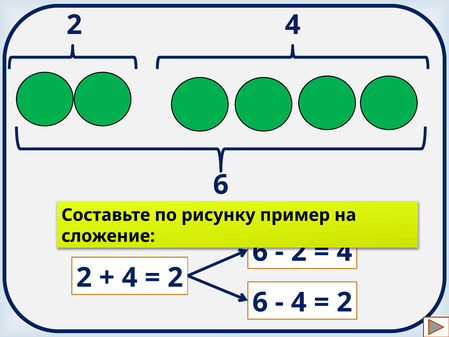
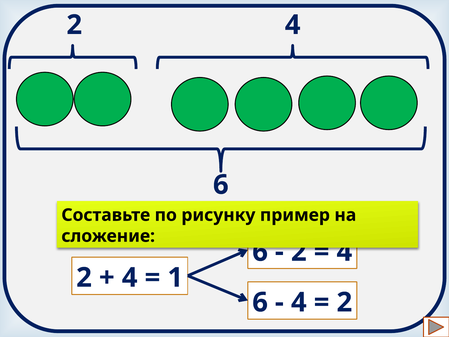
2: 2 -> 1 (175, 277)
